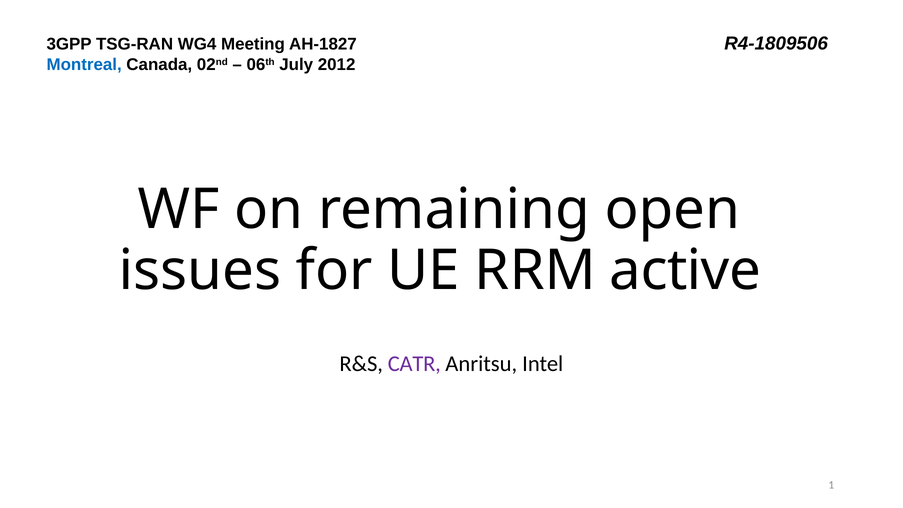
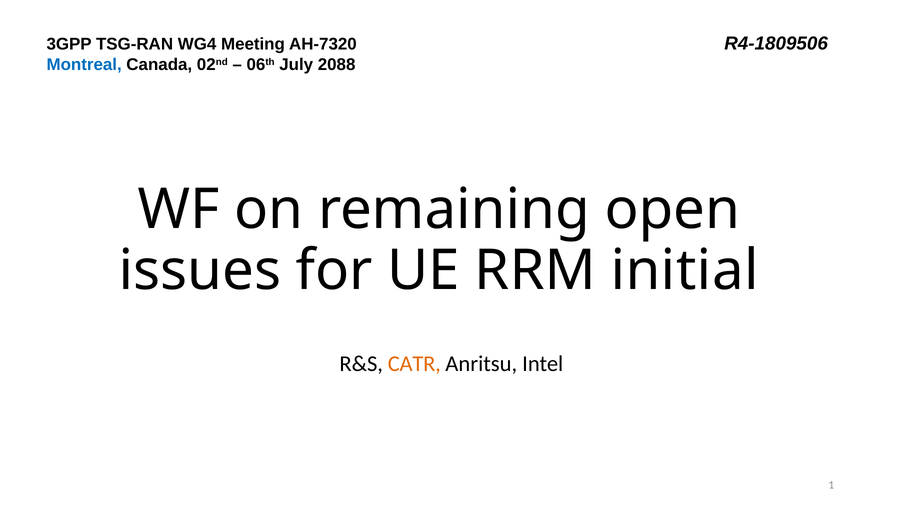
AH-1827: AH-1827 -> AH-7320 (323, 44)
2012: 2012 -> 2088 (337, 65)
active: active -> initial (685, 271)
CATR colour: purple -> orange (414, 364)
